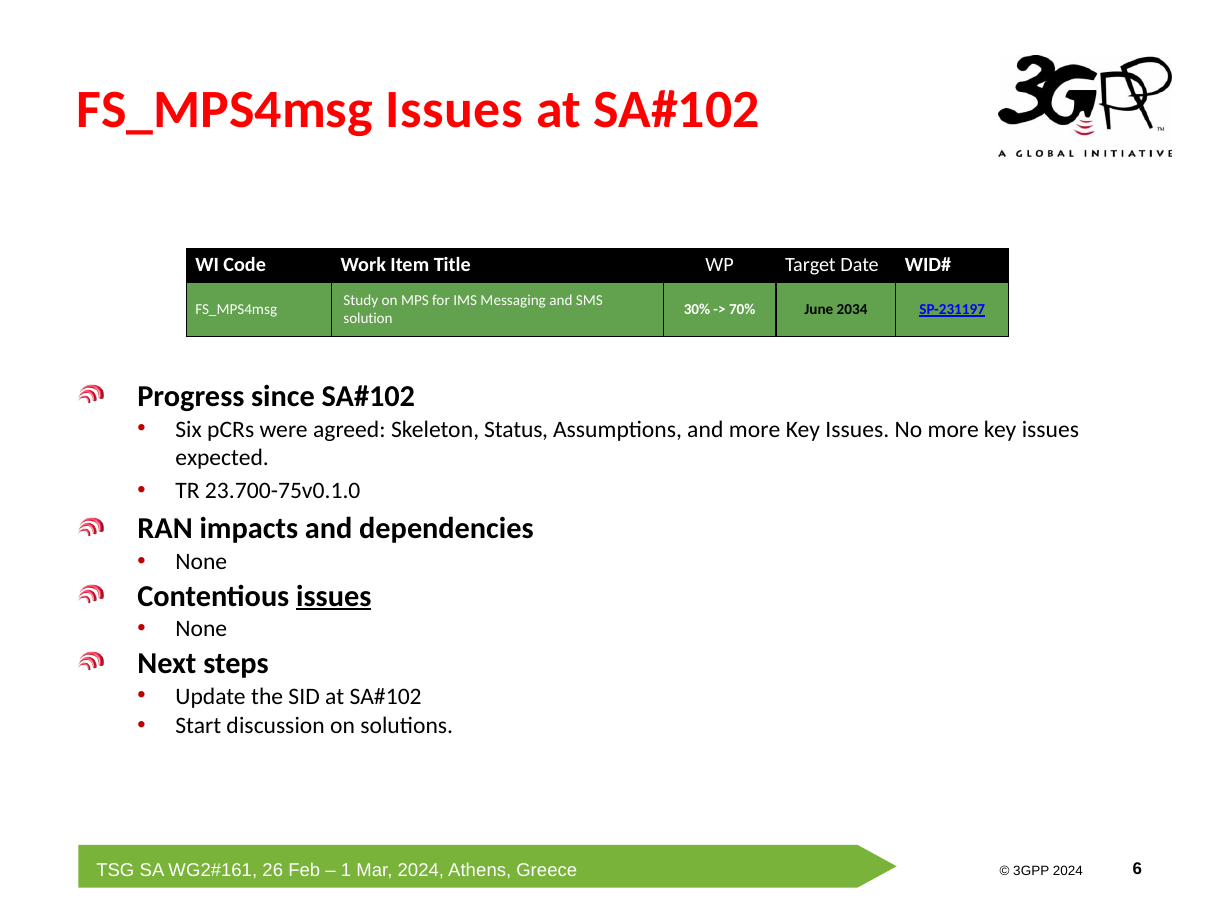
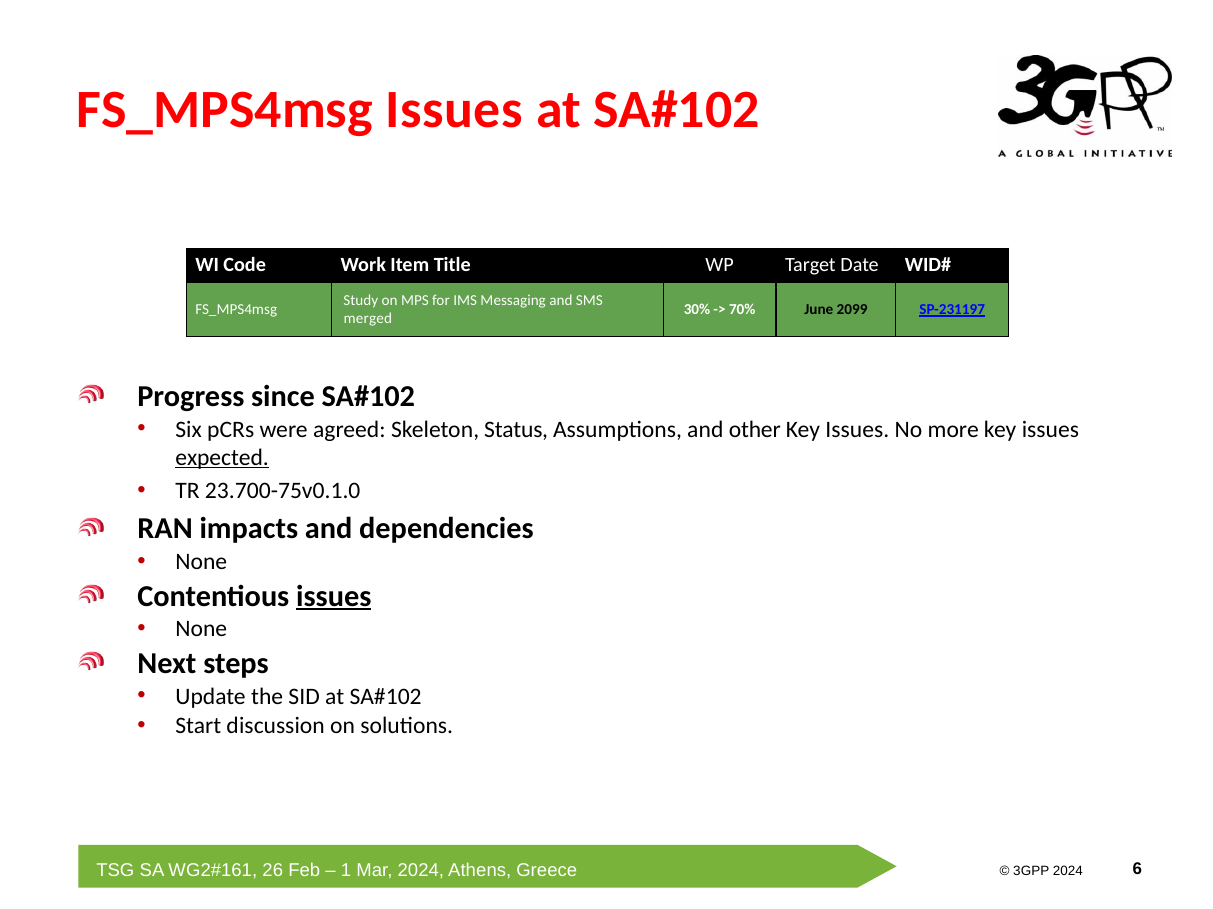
2034: 2034 -> 2099 (852, 310)
solution: solution -> merged (368, 319)
and more: more -> other (755, 430)
expected underline: none -> present (222, 458)
